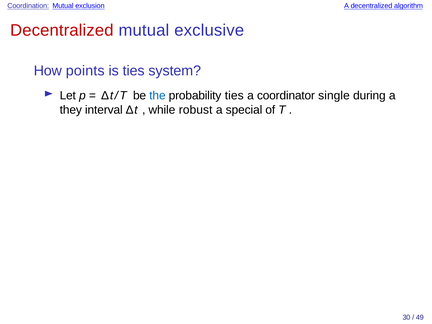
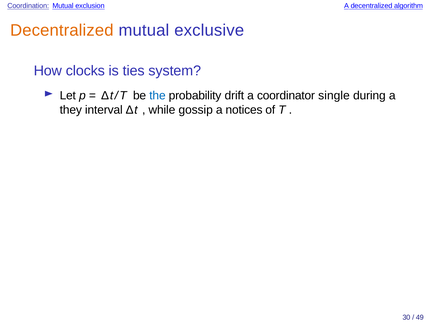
Decentralized colour: red -> orange (62, 30)
points: points -> clocks (85, 71)
probability ties: ties -> drift (234, 96)
robust: robust -> gossip (196, 110)
special: special -> notices (244, 110)
